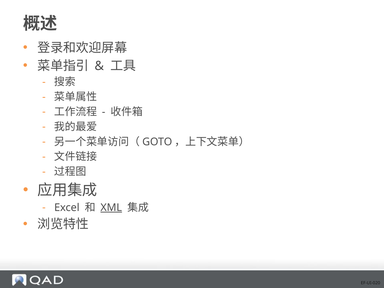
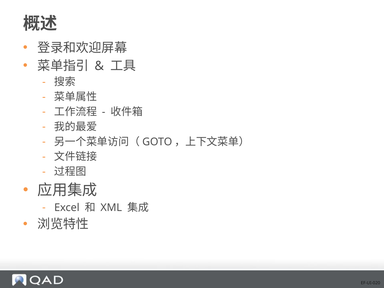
XML underline: present -> none (111, 207)
